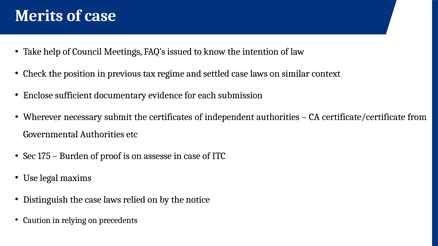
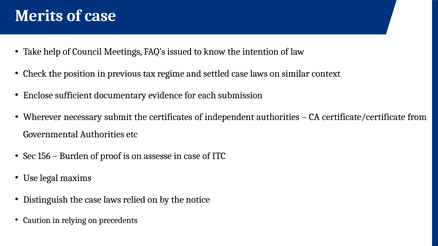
175: 175 -> 156 (44, 156)
